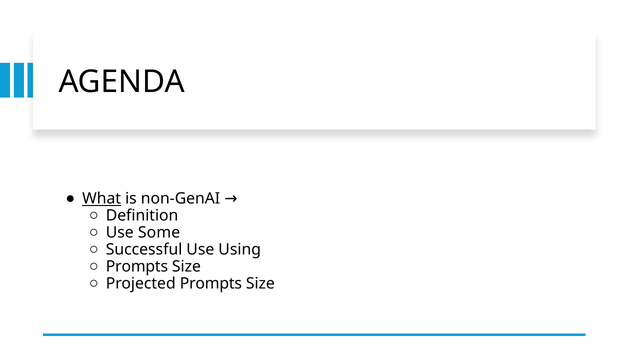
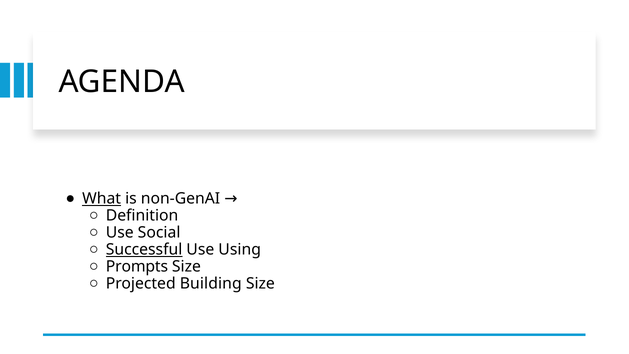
Some: Some -> Social (159, 233)
Successful underline: none -> present (144, 250)
Projected Prompts: Prompts -> Building (211, 284)
